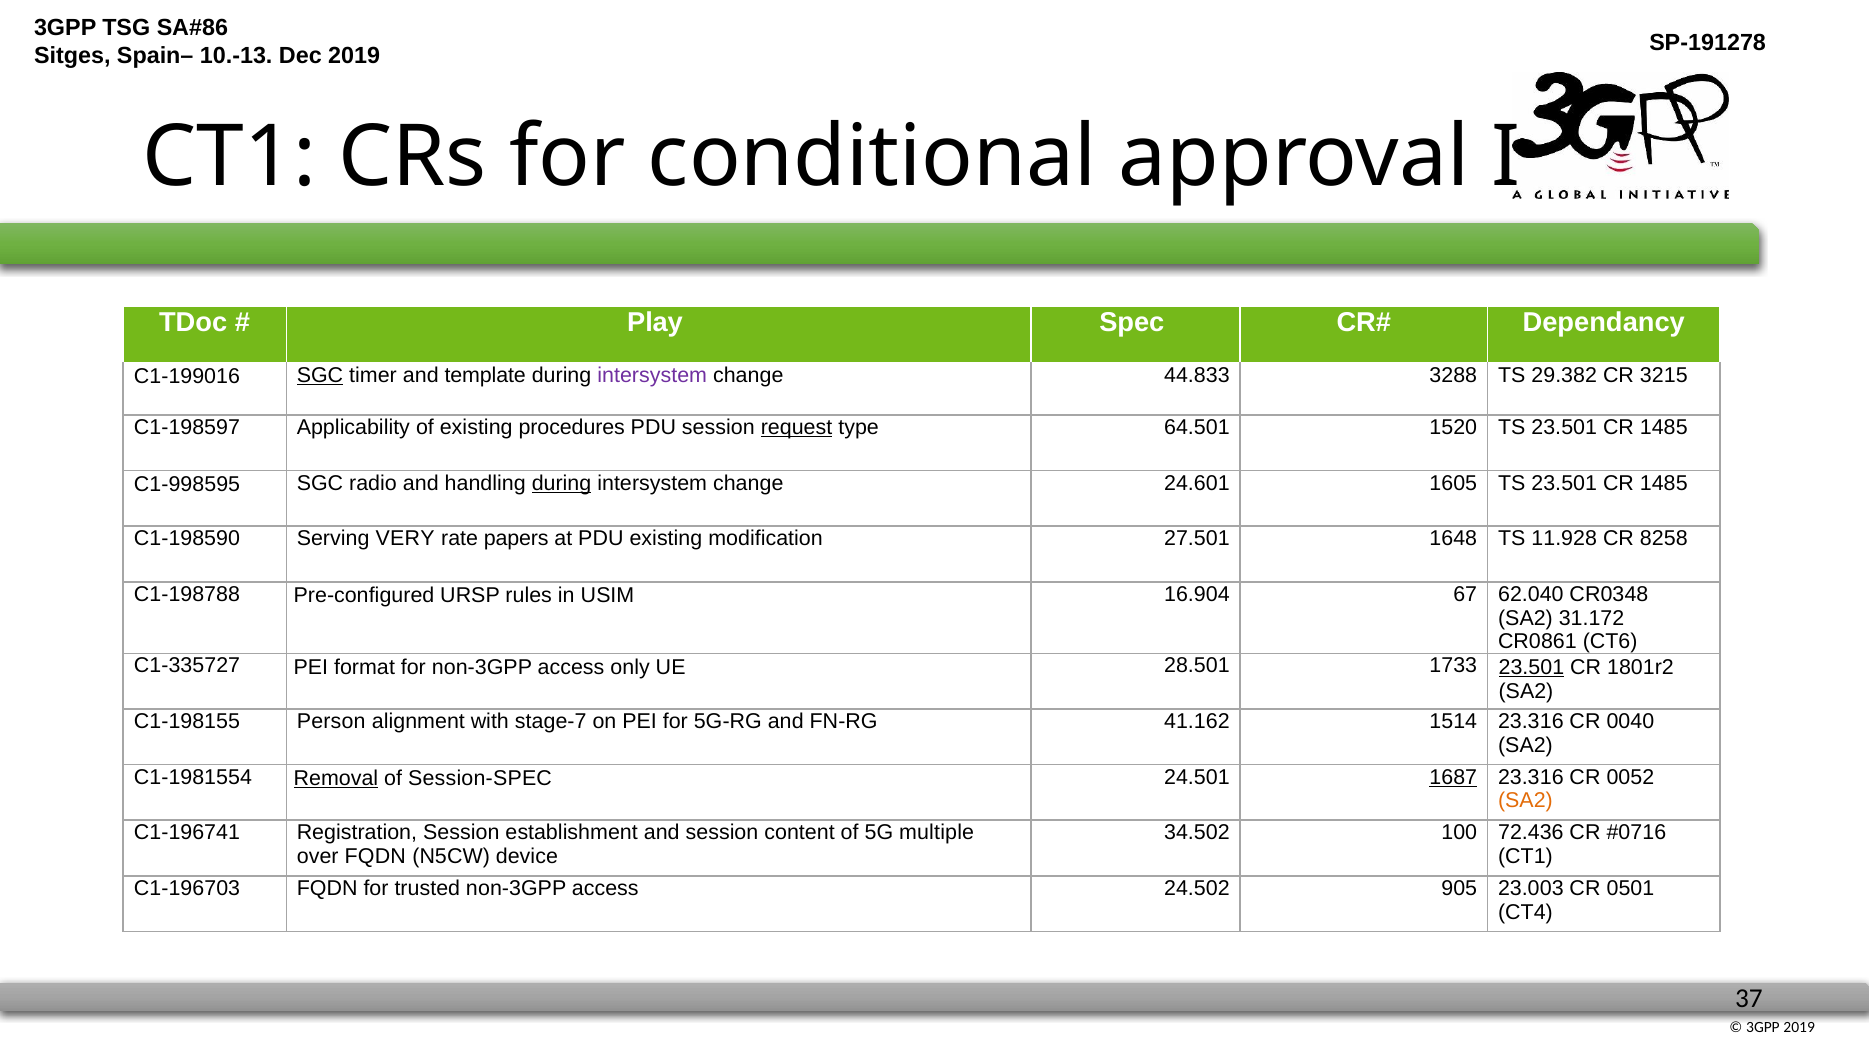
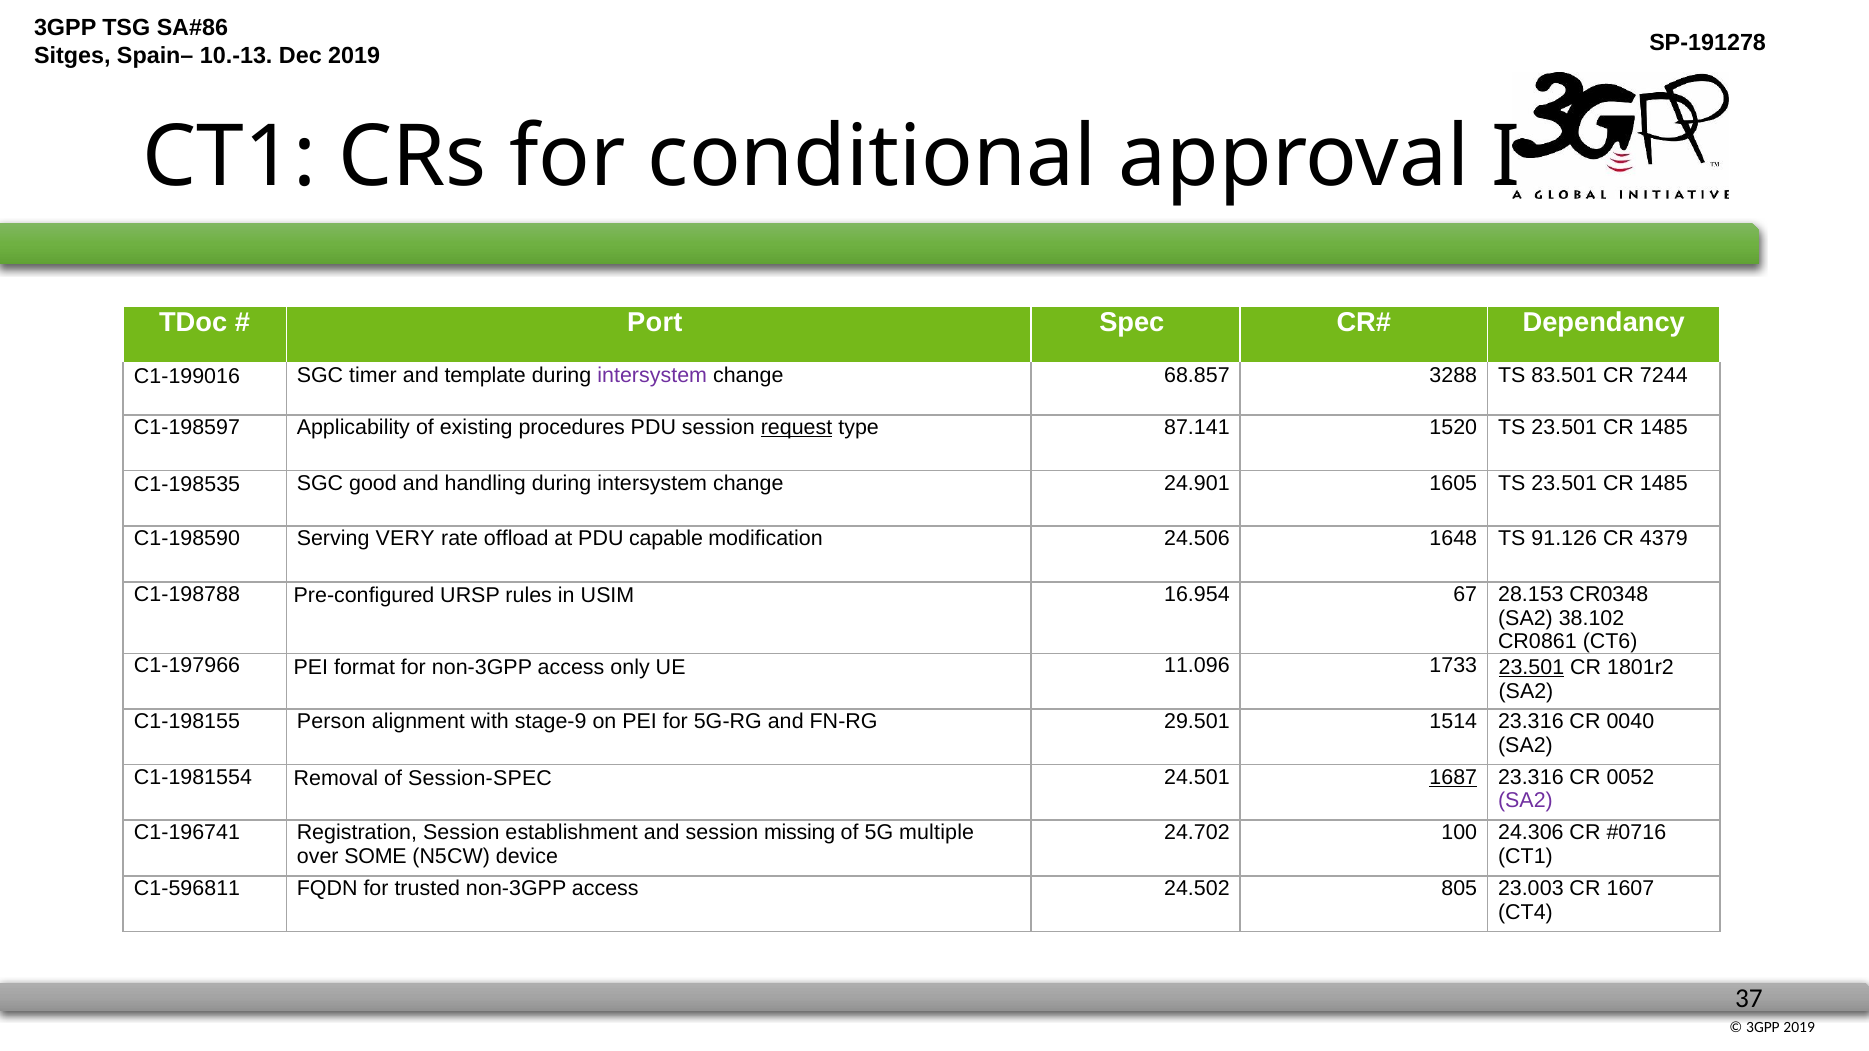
Play: Play -> Port (655, 322)
SGC underline: present -> none (320, 375)
44.833: 44.833 -> 68.857 (1197, 375)
29.382: 29.382 -> 83.501 (1564, 375)
3215: 3215 -> 7244 (1664, 375)
64.501: 64.501 -> 87.141 (1197, 427)
C1-998595: C1-998595 -> C1-198535 (187, 485)
radio: radio -> good (373, 483)
during underline: present -> none (562, 483)
24.601: 24.601 -> 24.901 (1197, 483)
papers: papers -> offload (516, 539)
PDU existing: existing -> capable (666, 539)
27.501: 27.501 -> 24.506 (1197, 539)
11.928: 11.928 -> 91.126 (1564, 539)
8258: 8258 -> 4379 (1664, 539)
16.904: 16.904 -> 16.954 (1197, 594)
62.040: 62.040 -> 28.153 (1531, 594)
31.172: 31.172 -> 38.102 (1592, 618)
C1-335727: C1-335727 -> C1-197966 (187, 666)
28.501: 28.501 -> 11.096 (1197, 666)
stage-7: stage-7 -> stage-9 (551, 722)
41.162: 41.162 -> 29.501 (1197, 722)
Removal underline: present -> none (336, 779)
SA2 colour: orange -> purple (1525, 801)
content: content -> missing (800, 833)
34.502: 34.502 -> 24.702 (1197, 833)
72.436: 72.436 -> 24.306 (1531, 833)
over FQDN: FQDN -> SOME (375, 857)
C1-196703: C1-196703 -> C1-596811 (187, 888)
905: 905 -> 805 (1459, 888)
0501: 0501 -> 1607 (1630, 888)
